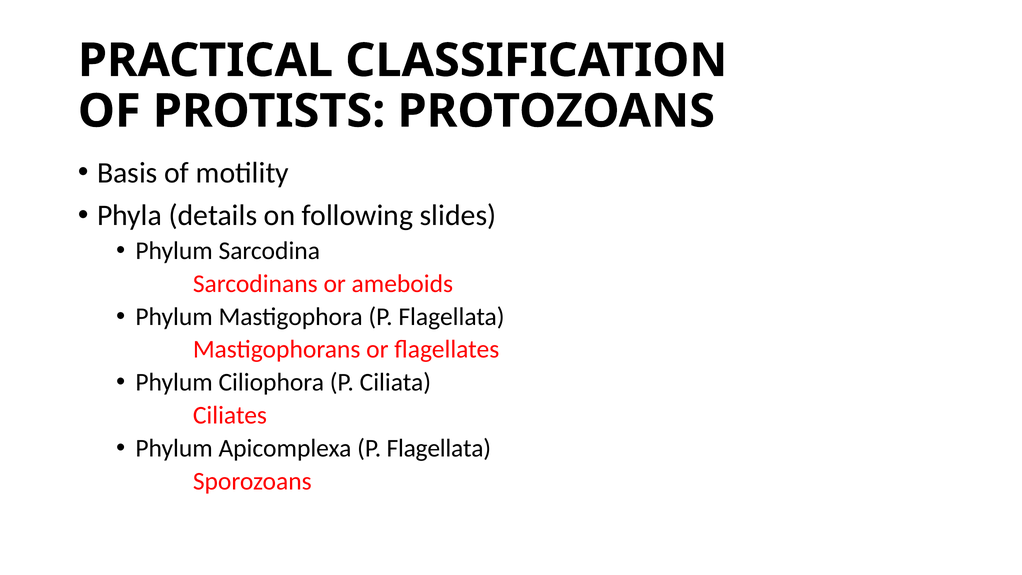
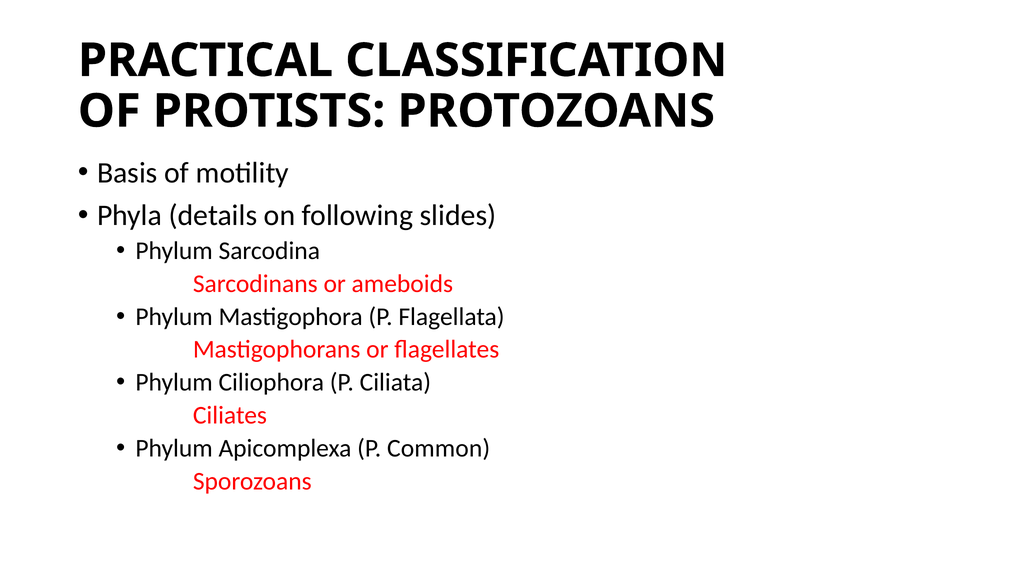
Apicomplexa P Flagellata: Flagellata -> Common (439, 448)
